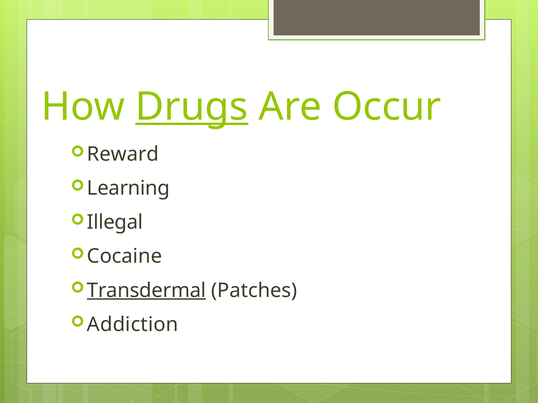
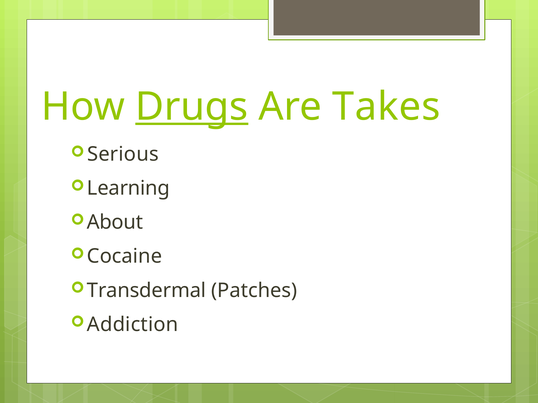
Occur: Occur -> Takes (386, 107)
Reward: Reward -> Serious (123, 154)
Illegal: Illegal -> About (115, 223)
Transdermal underline: present -> none (147, 291)
